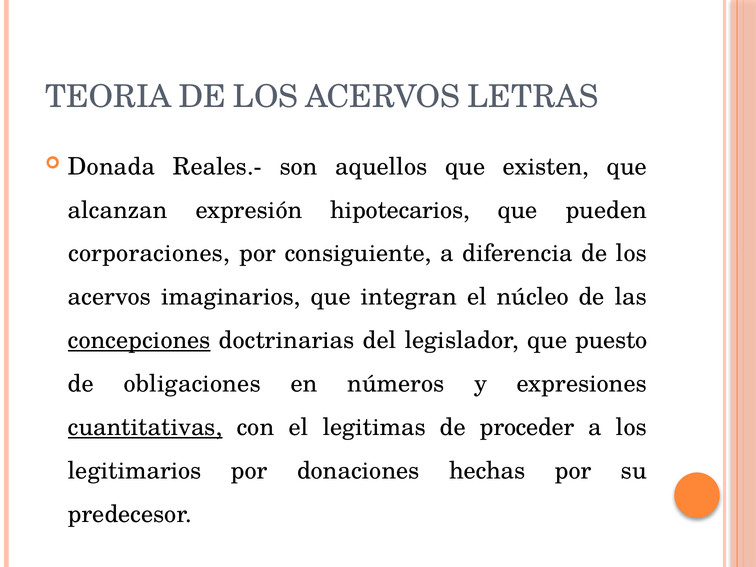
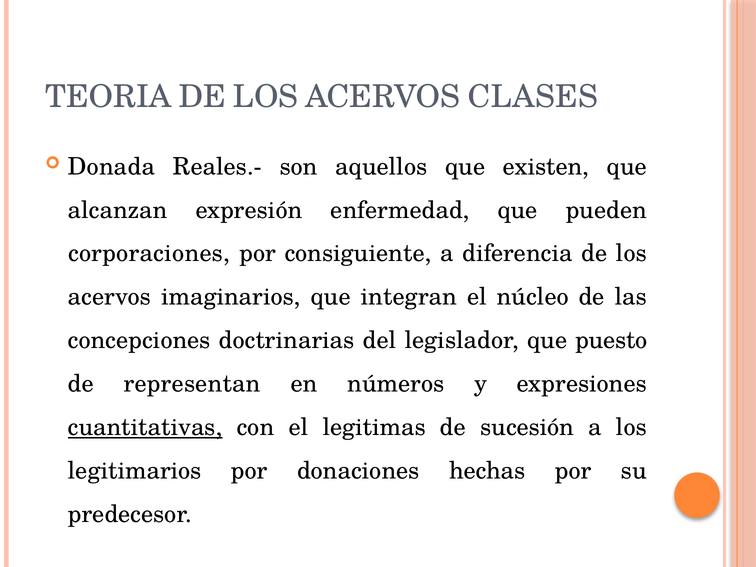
LETRAS: LETRAS -> CLASES (533, 97)
hipotecarios: hipotecarios -> enfermedad (400, 210)
concepciones underline: present -> none (139, 340)
obligaciones: obligaciones -> representan (192, 384)
proceder: proceder -> sucesión (527, 427)
